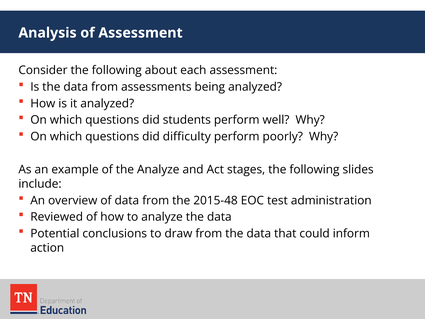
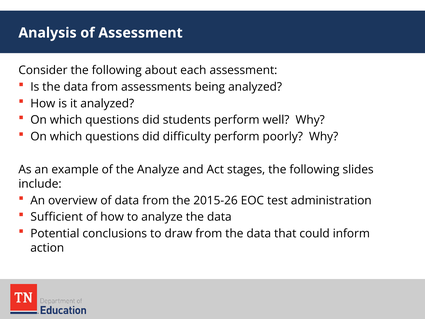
2015-48: 2015-48 -> 2015-26 (216, 200)
Reviewed: Reviewed -> Sufficient (57, 217)
